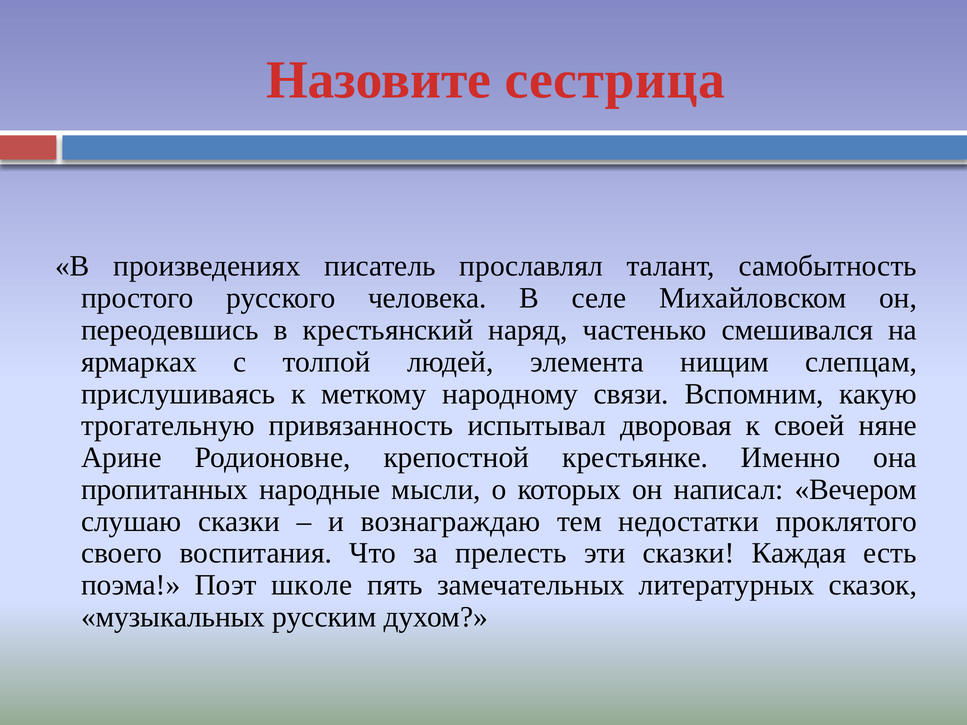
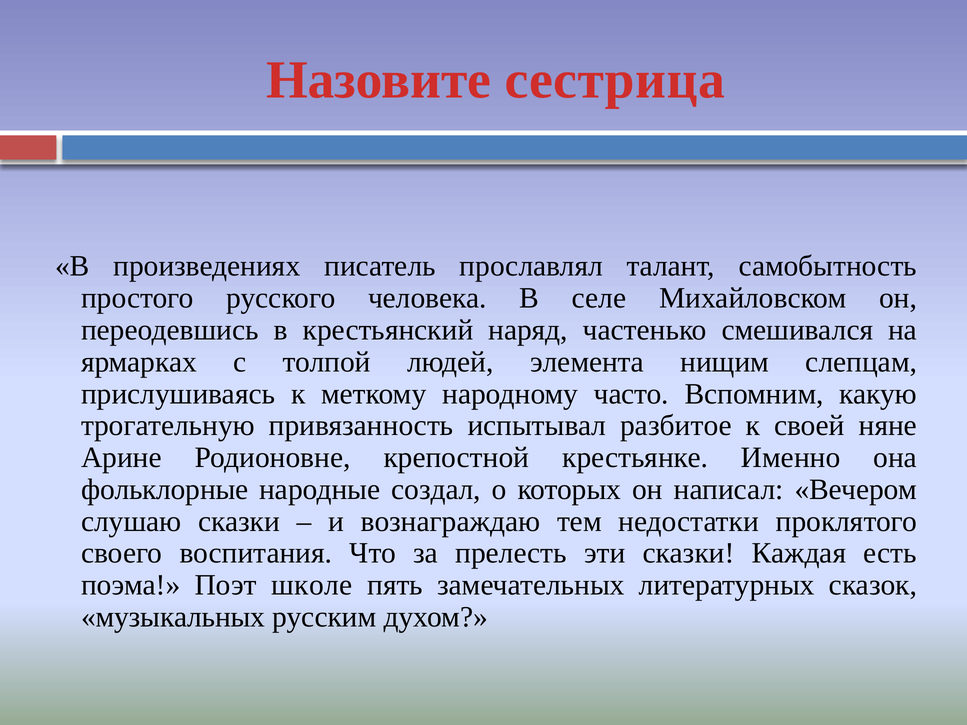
связи: связи -> часто (631, 394)
дворовая: дворовая -> разбитое (676, 426)
пропитанных: пропитанных -> фольклорные (165, 490)
мысли: мысли -> создал (436, 490)
